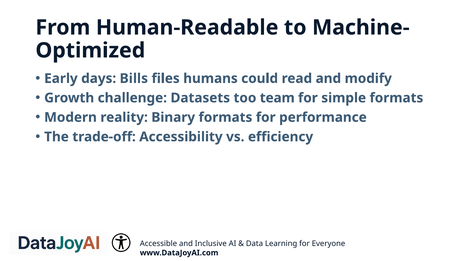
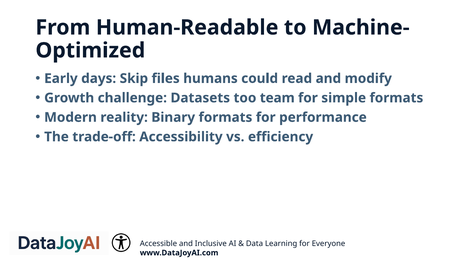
Bills: Bills -> Skip (134, 79)
